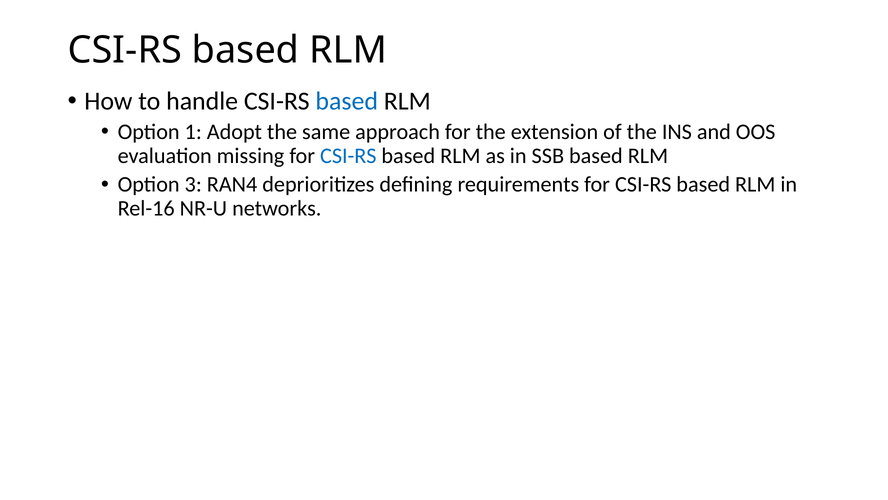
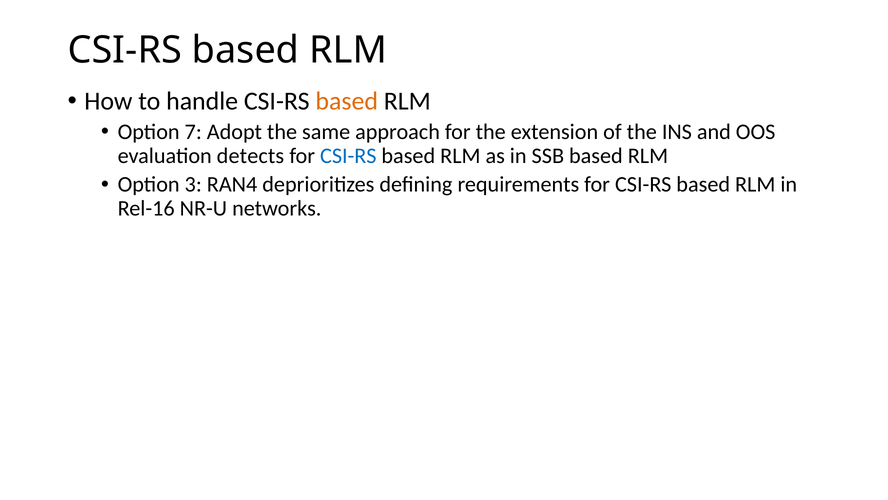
based colour: blue -> orange (347, 101)
1: 1 -> 7 (193, 132)
missing: missing -> detects (250, 156)
